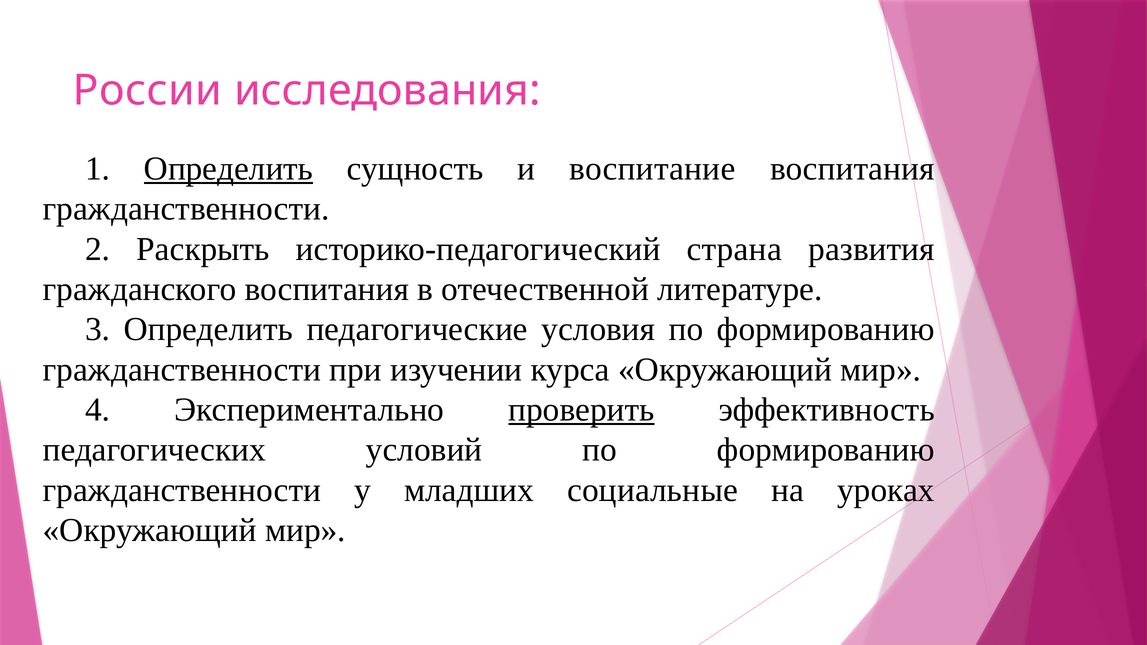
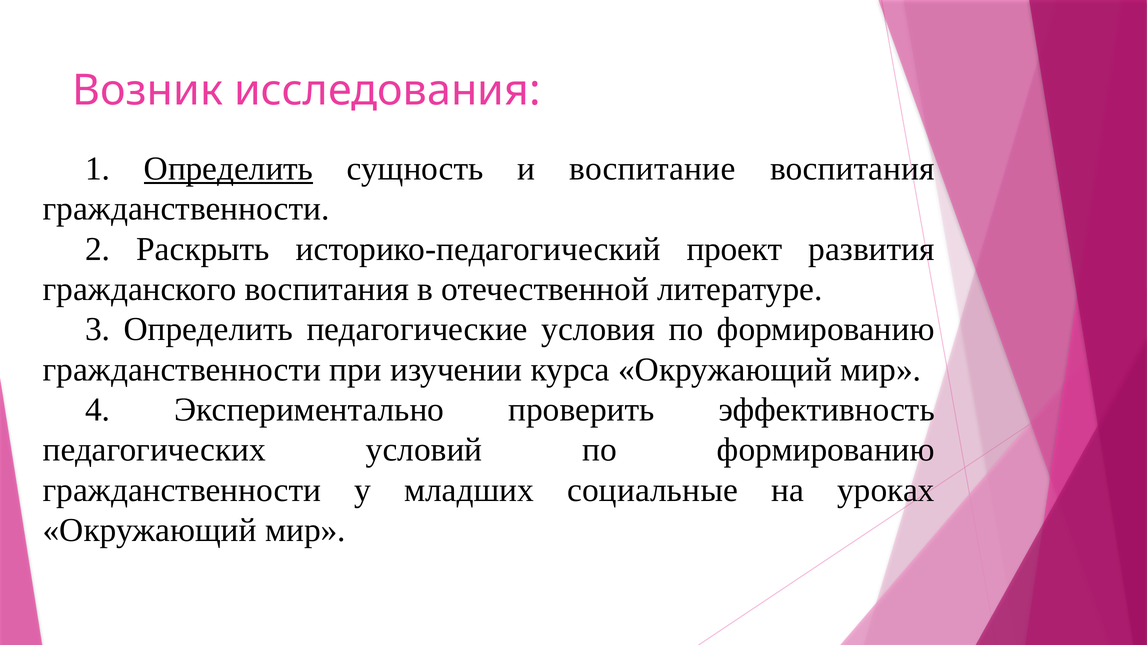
России: России -> Возник (148, 90)
страна: страна -> проект (735, 249)
проверить underline: present -> none (581, 410)
